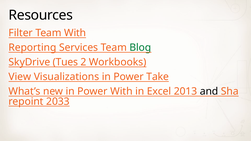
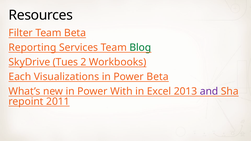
Team With: With -> Beta (75, 33)
View: View -> Each (20, 77)
Power Take: Take -> Beta (158, 77)
and colour: black -> purple (209, 92)
2033: 2033 -> 2011 (58, 102)
